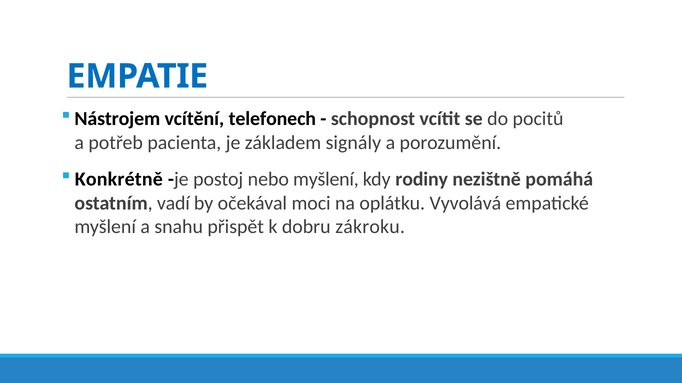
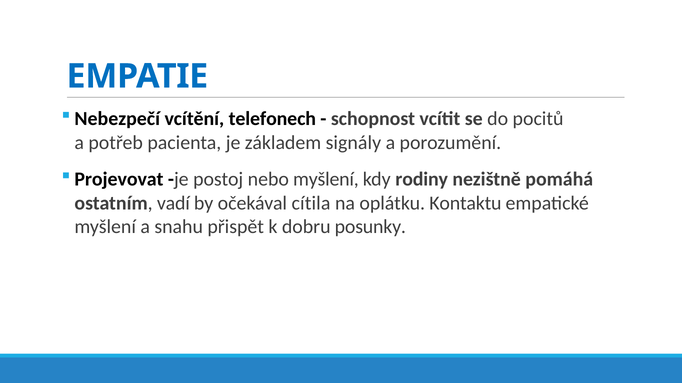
Nástrojem: Nástrojem -> Nebezpečí (117, 119)
Konkrétně: Konkrétně -> Projevovat (119, 180)
moci: moci -> cítila (311, 203)
Vyvolává: Vyvolává -> Kontaktu (465, 203)
zákroku: zákroku -> posunky (370, 227)
